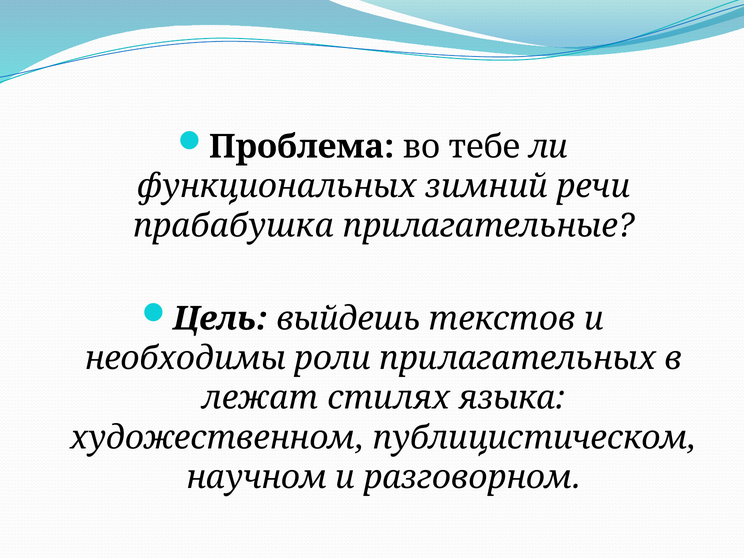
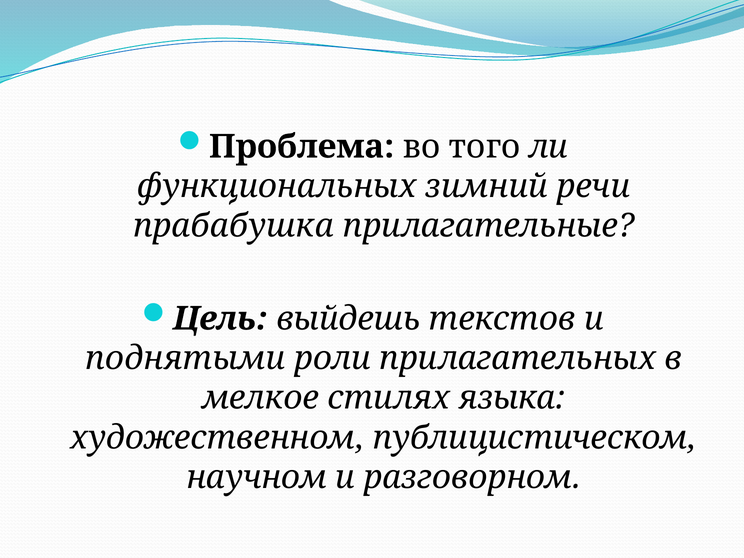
тебе: тебе -> того (485, 147)
необходимы: необходимы -> поднятыми (185, 358)
лежат: лежат -> мелкое (261, 398)
